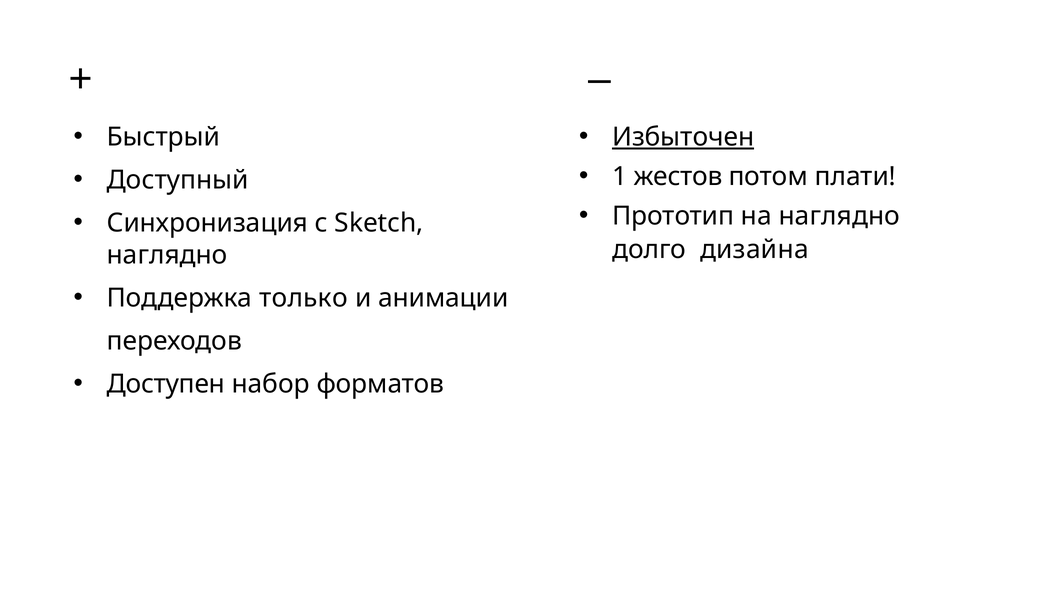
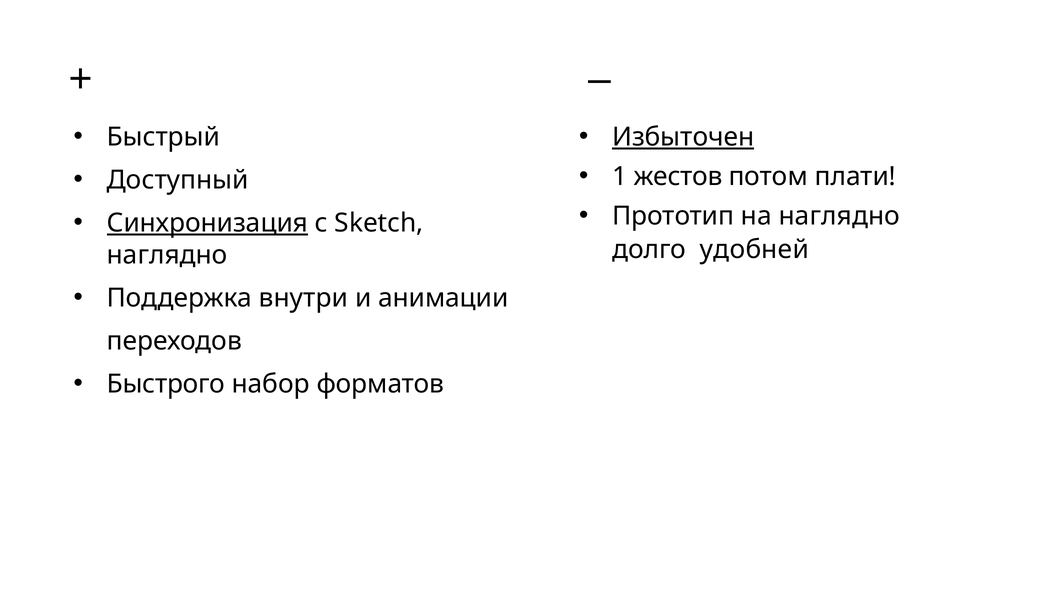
Синхронизация underline: none -> present (207, 223)
дизайна: дизайна -> удобней (754, 249)
только: только -> внутри (304, 298)
Доступен: Доступен -> Быстрого (166, 384)
